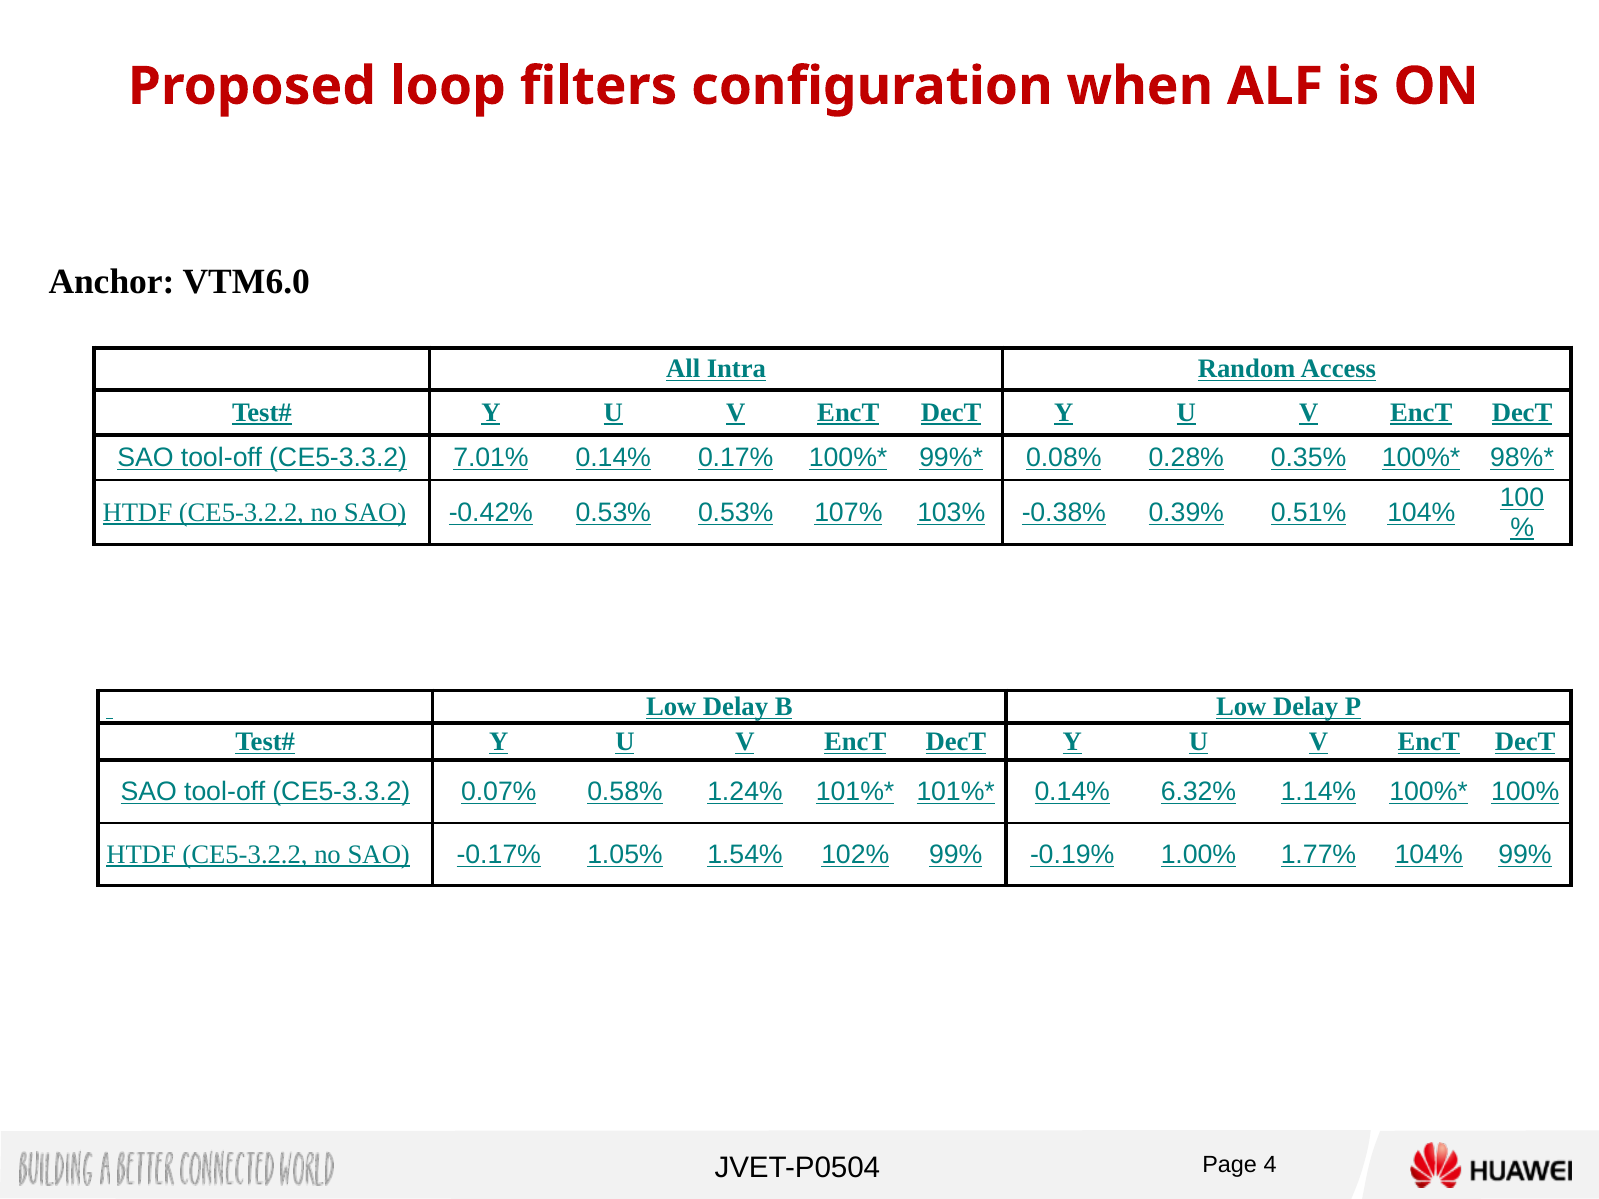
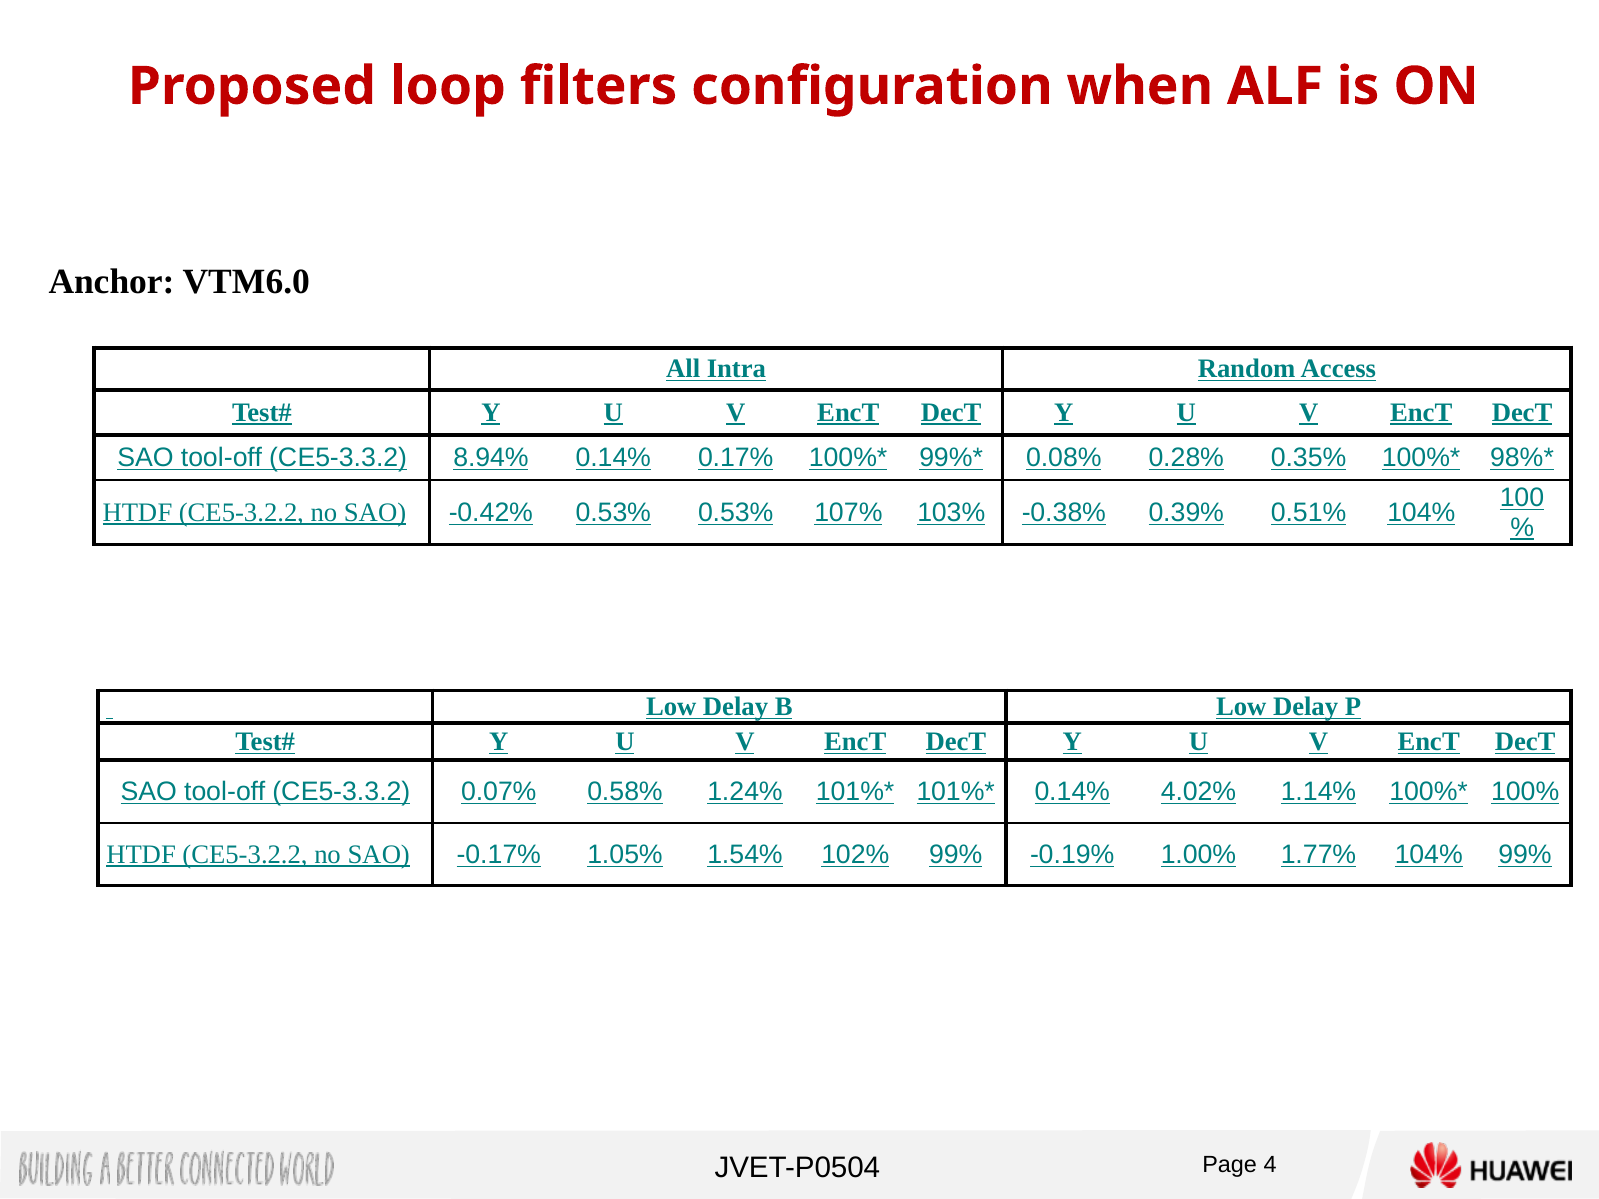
7.01%: 7.01% -> 8.94% (491, 458)
6.32%: 6.32% -> 4.02% (1198, 792)
